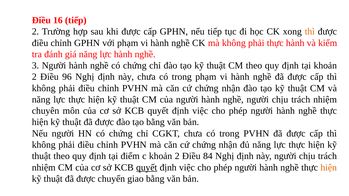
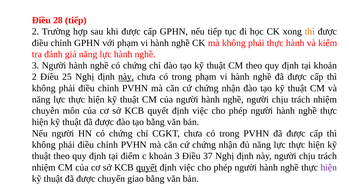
16: 16 -> 28 (58, 20)
96: 96 -> 25 (67, 77)
này underline: none -> present (126, 77)
c khoản 2: 2 -> 3 (177, 156)
84: 84 -> 37 (208, 156)
hiện colour: orange -> purple (329, 168)
